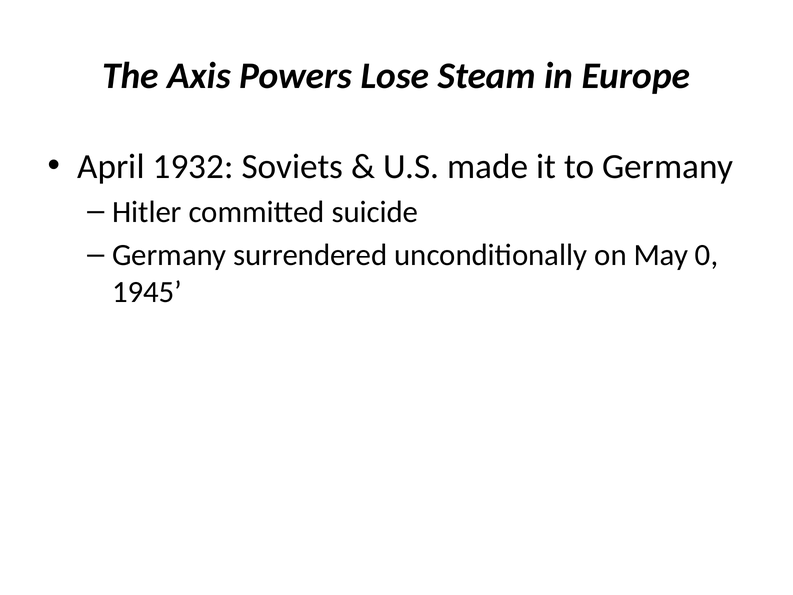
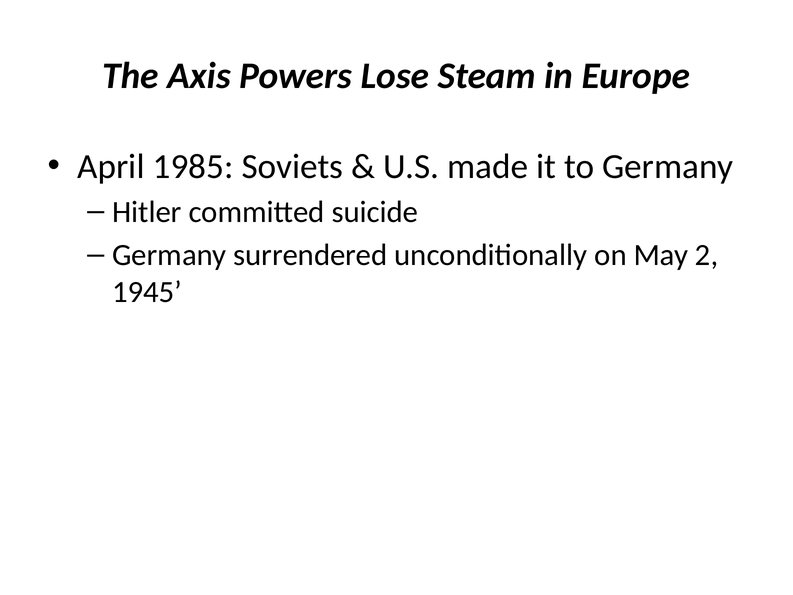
1932: 1932 -> 1985 (193, 166)
0: 0 -> 2 (707, 255)
